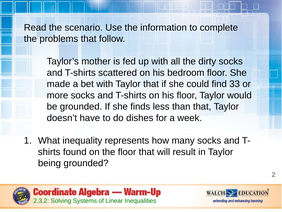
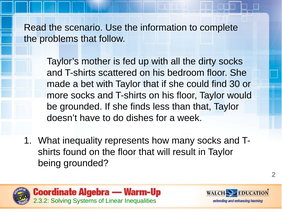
33: 33 -> 30 (235, 84)
